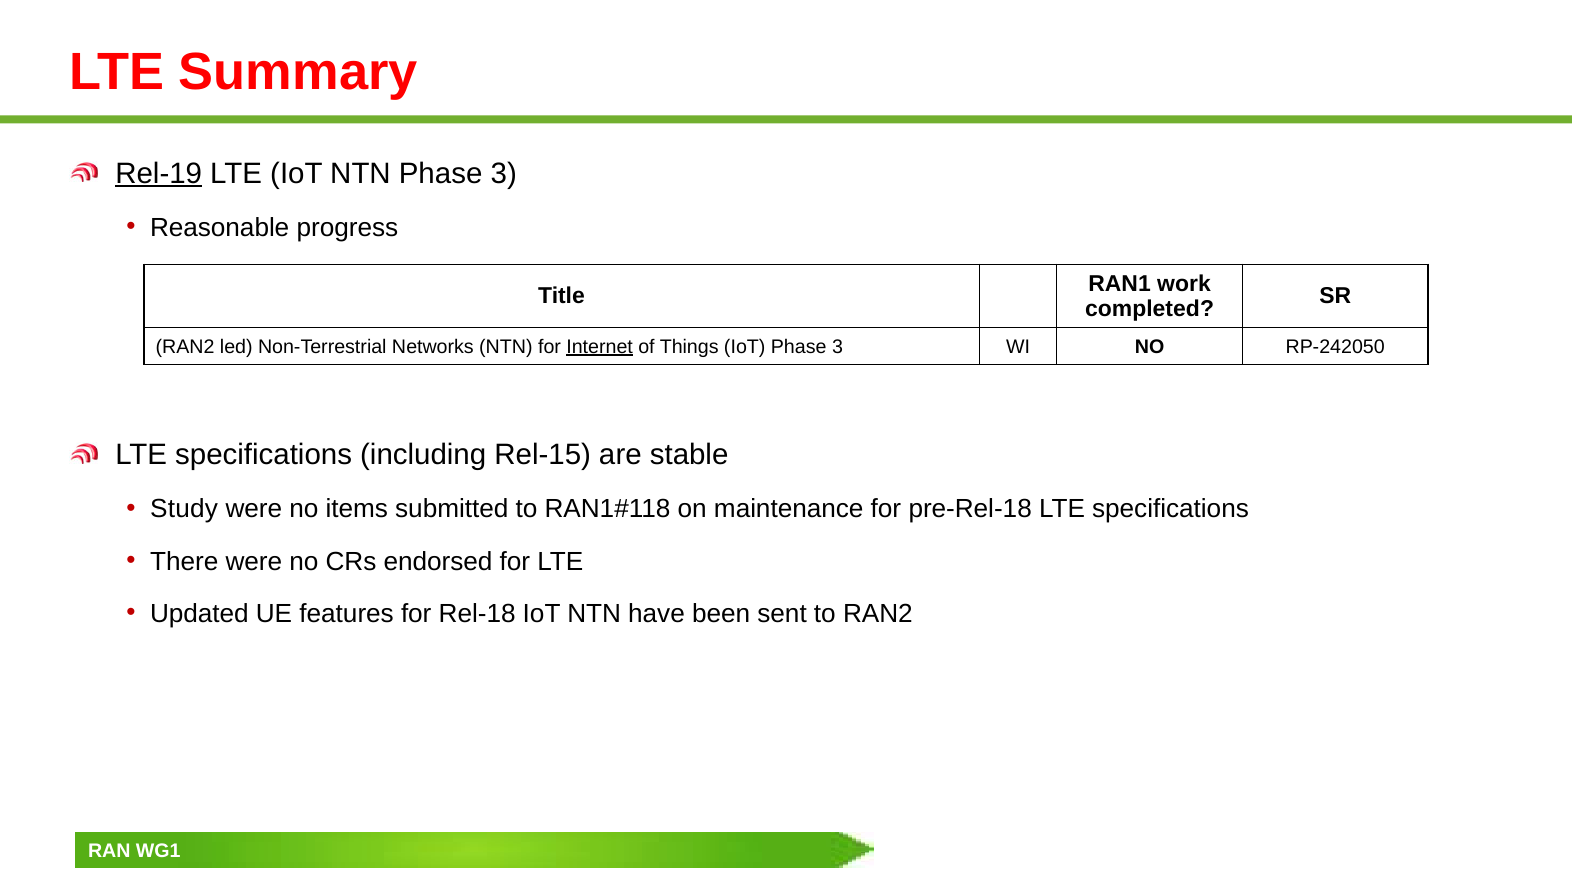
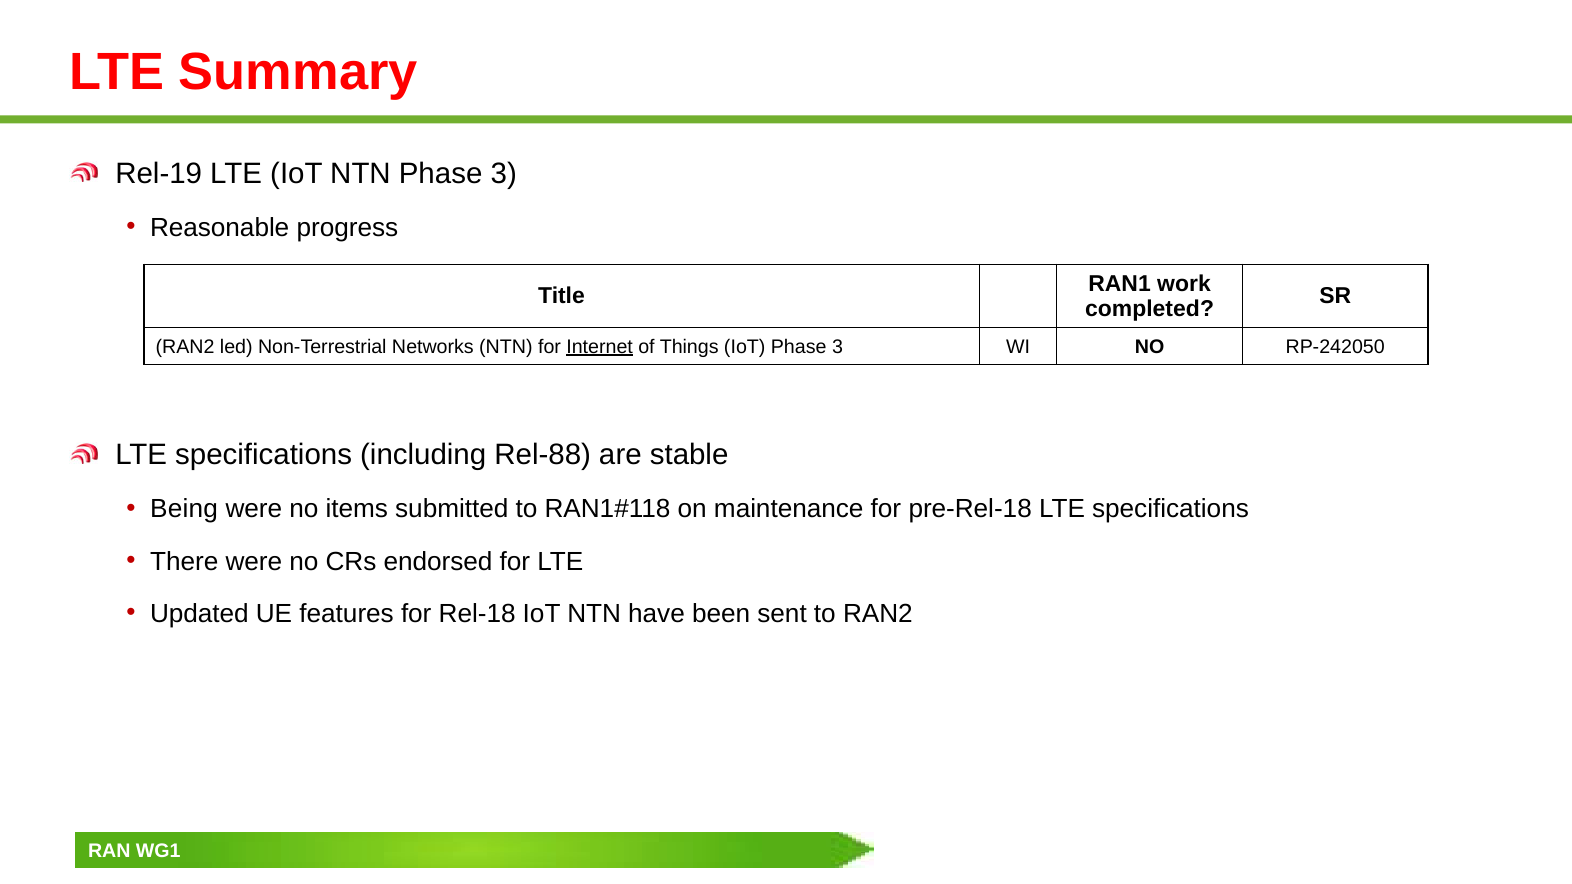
Rel-19 underline: present -> none (159, 174)
Rel-15: Rel-15 -> Rel-88 (543, 455)
Study: Study -> Being (184, 509)
